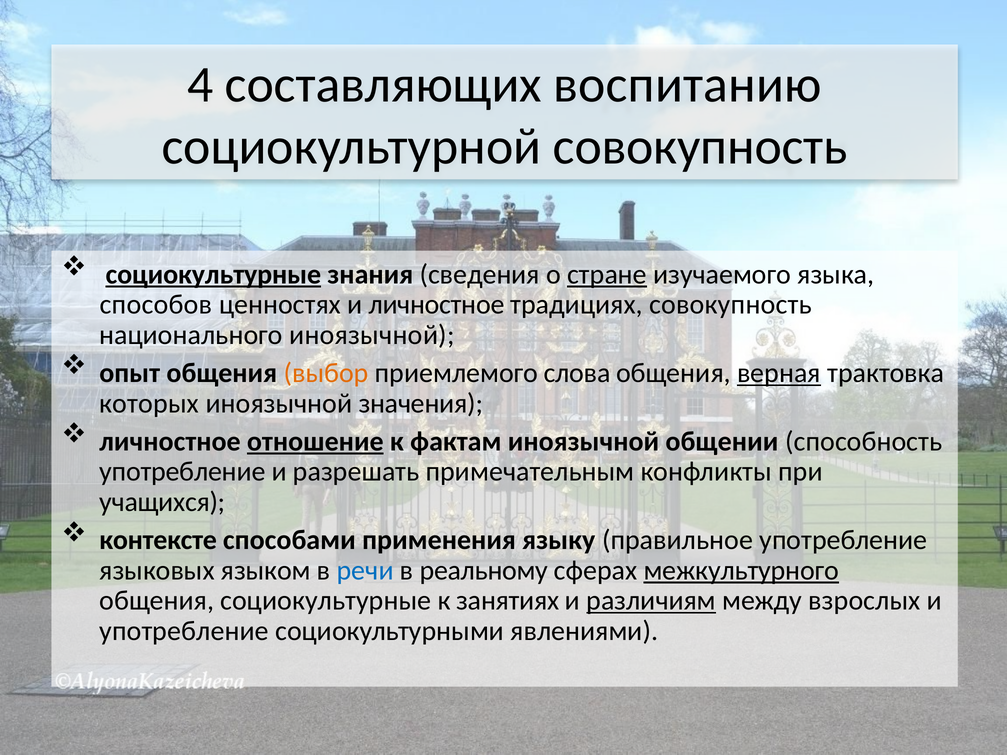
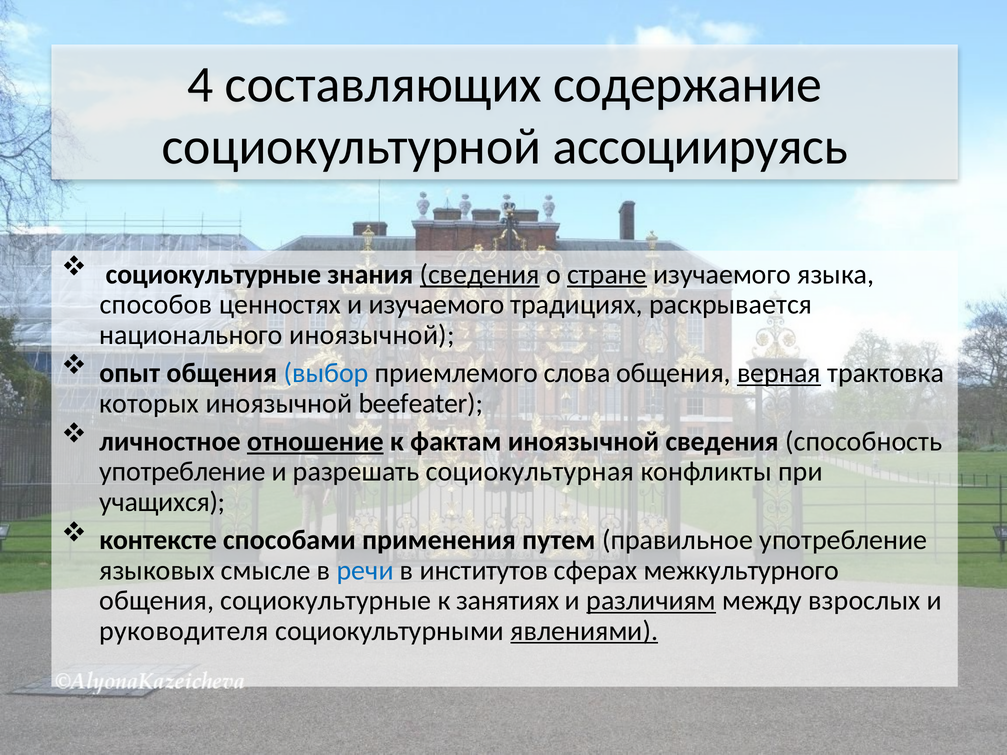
воспитанию: воспитанию -> содержание (688, 84)
социокультурной совокупность: совокупность -> ассоциируясь (700, 147)
социокультурные underline: present -> none (213, 275)
сведения underline: none -> present (480, 275)
и личностное: личностное -> изучаемого (437, 305)
традициях совокупность: совокупность -> раскрывается (731, 305)
выбор colour: orange -> blue (326, 373)
значения: значения -> beefeater (421, 403)
иноязычной общении: общении -> сведения (722, 442)
примечательным: примечательным -> социокультурная (530, 472)
языку: языку -> путем (559, 540)
языком: языком -> смысле (266, 571)
реальному: реальному -> институтов (484, 571)
межкультурного underline: present -> none (741, 571)
употребление: употребление -> руководителя (184, 631)
явлениями underline: none -> present (584, 631)
